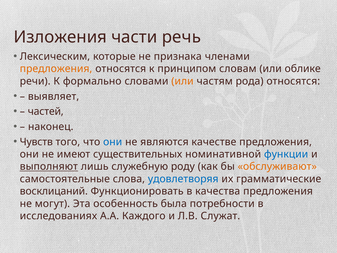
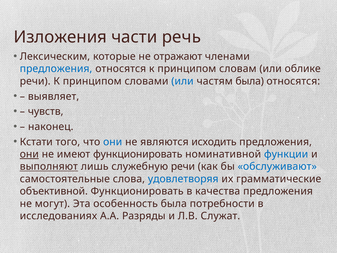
признака: признака -> отражают (178, 56)
предложения colour: orange -> blue (56, 69)
речи К формально: формально -> принципом (92, 81)
или colour: orange -> blue (182, 81)
частям рода: рода -> была (250, 81)
частей: частей -> чувств (46, 111)
Чувств: Чувств -> Кстати (36, 142)
качестве: качестве -> исходить (214, 142)
они underline: none -> present (29, 154)
имеют существительных: существительных -> функционировать (138, 154)
служебную роду: роду -> речи (183, 166)
обслуживают colour: orange -> blue (277, 166)
восклицаний: восклицаний -> объективной (54, 191)
Каждого: Каждого -> Разряды (144, 216)
